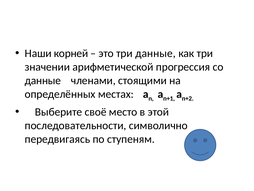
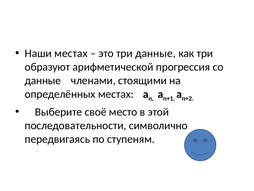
Наши корней: корней -> местах (71, 53)
значении: значении -> образуют (47, 67)
